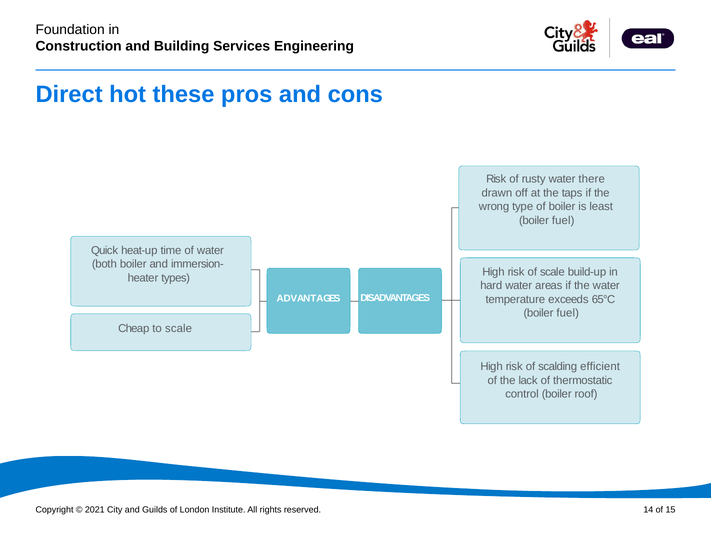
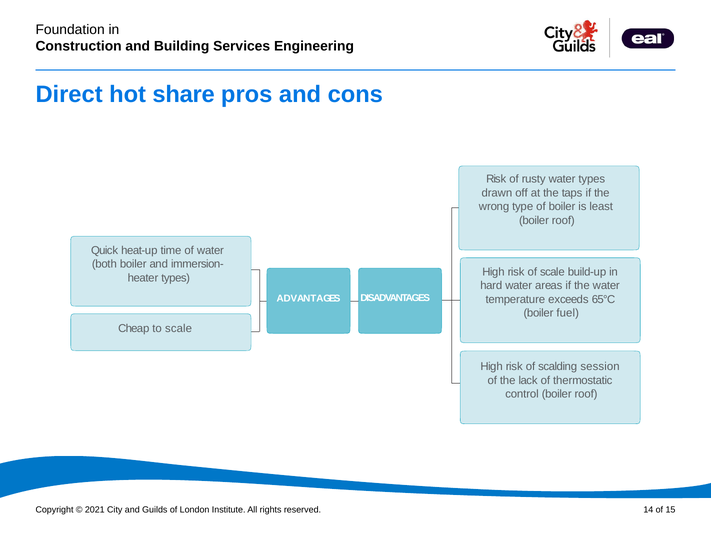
these: these -> share (184, 94)
water there: there -> types (592, 179)
fuel: fuel -> roof (563, 220)
efficient: efficient -> session (600, 367)
